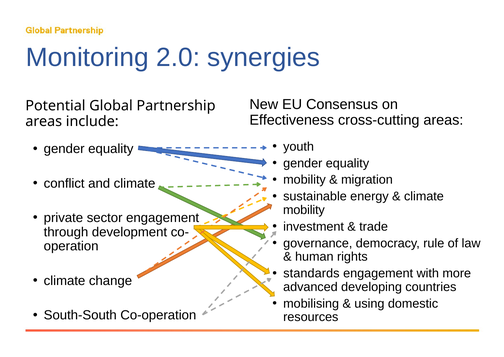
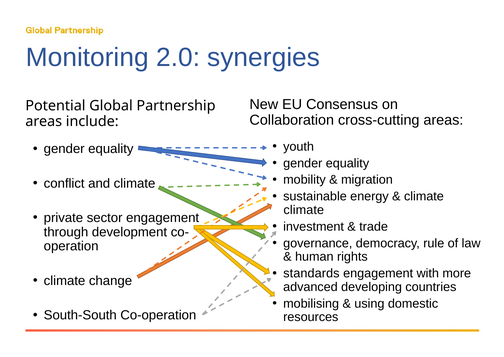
Effectiveness: Effectiveness -> Collaboration (292, 120)
mobility: mobility -> climate (304, 210)
